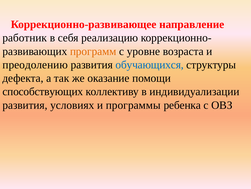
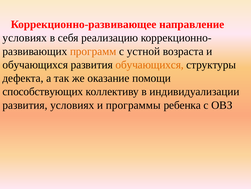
работник: работник -> условиях (25, 38)
уровне: уровне -> устной (143, 51)
преодолению: преодолению -> обучающихся (35, 65)
обучающихся colour: blue -> orange (150, 65)
